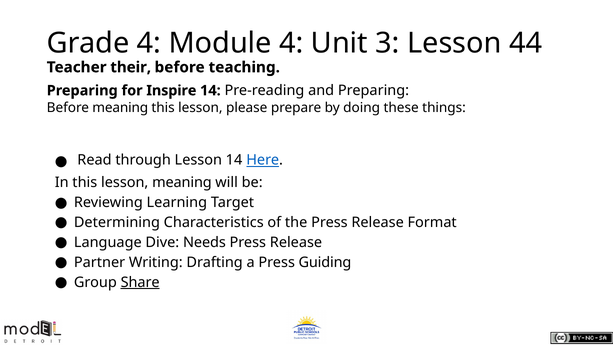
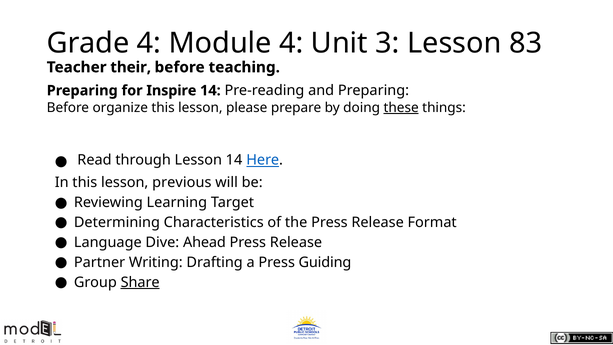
44: 44 -> 83 (526, 43)
Before meaning: meaning -> organize (120, 108)
these underline: none -> present (401, 108)
lesson meaning: meaning -> previous (182, 182)
Needs: Needs -> Ahead (204, 242)
